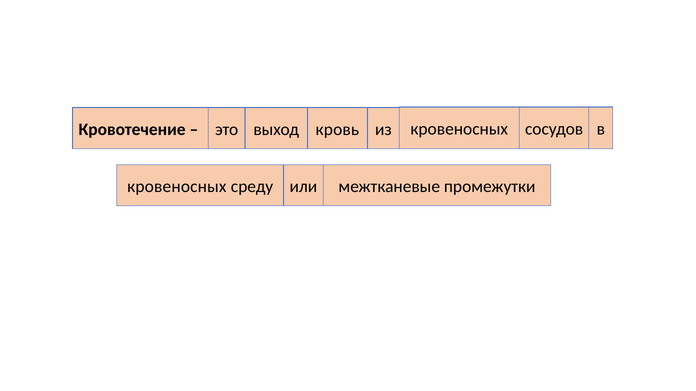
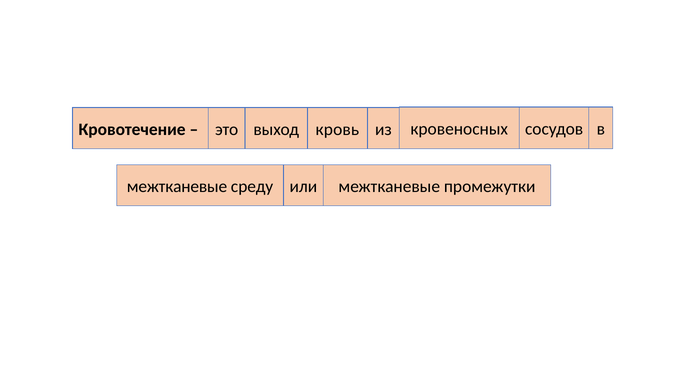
кровеносных: кровеносных -> межтканевые (177, 187)
